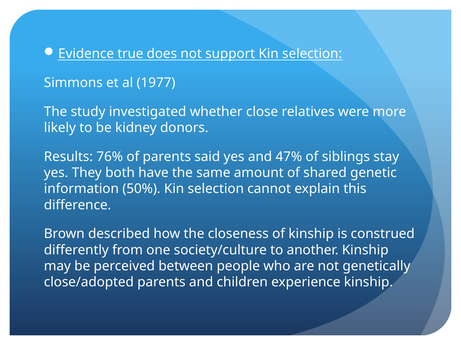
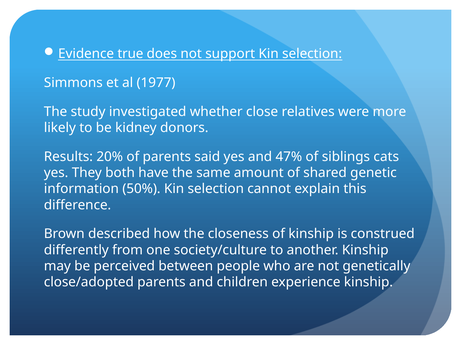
76%: 76% -> 20% (110, 157)
stay: stay -> cats (386, 157)
